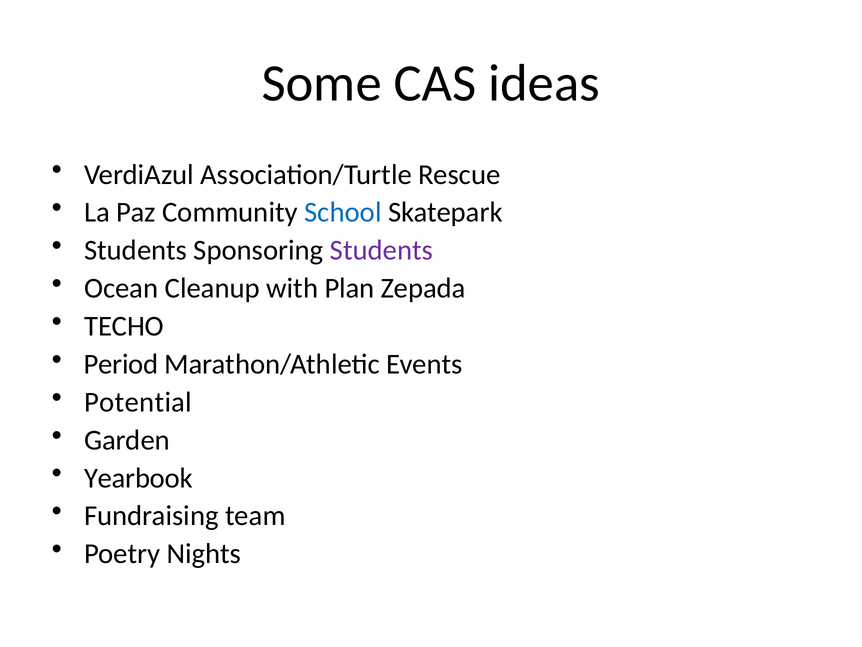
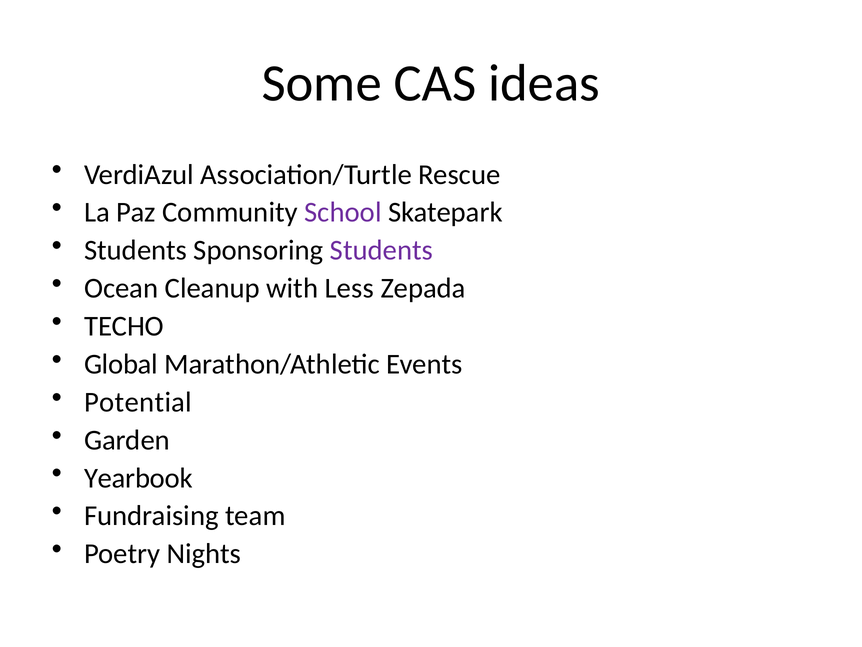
School colour: blue -> purple (343, 212)
Plan: Plan -> Less (349, 288)
Period: Period -> Global (121, 364)
